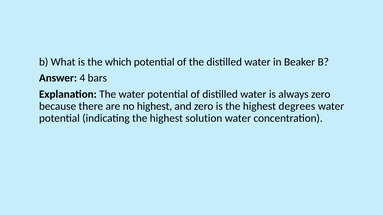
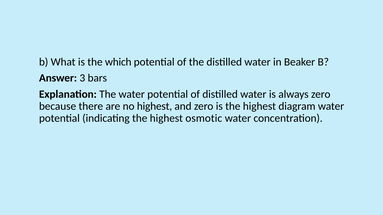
4: 4 -> 3 (82, 78)
degrees: degrees -> diagram (297, 106)
solution: solution -> osmotic (204, 118)
